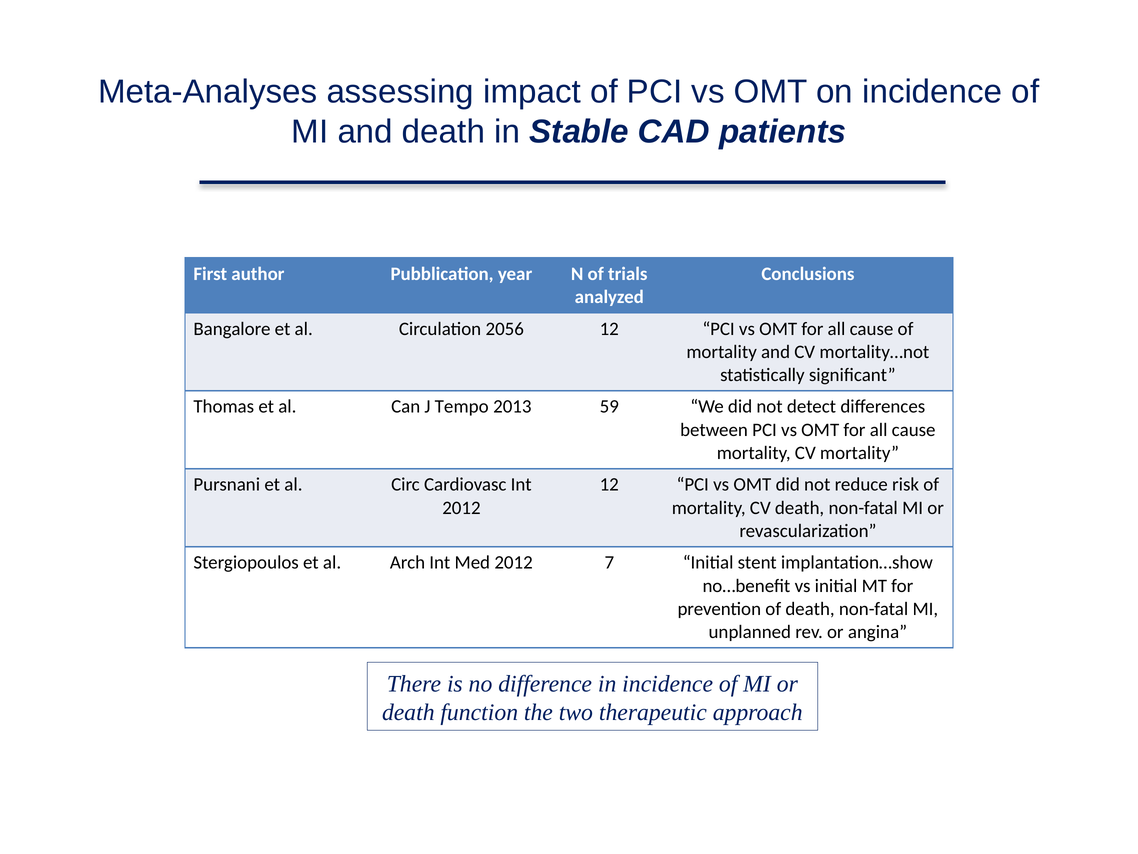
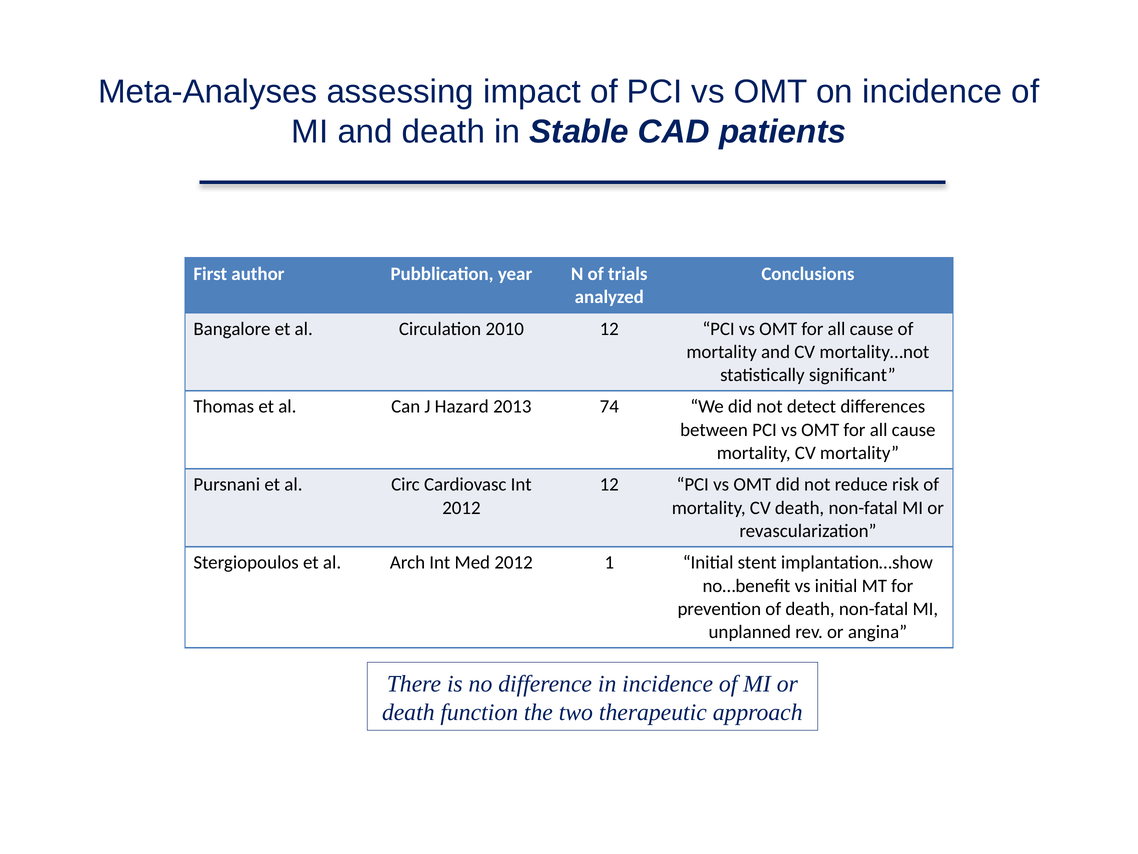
2056: 2056 -> 2010 (505, 329)
Tempo: Tempo -> Hazard (462, 406)
59: 59 -> 74 (609, 406)
7: 7 -> 1 (609, 562)
